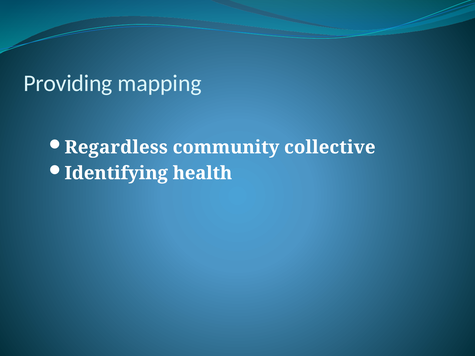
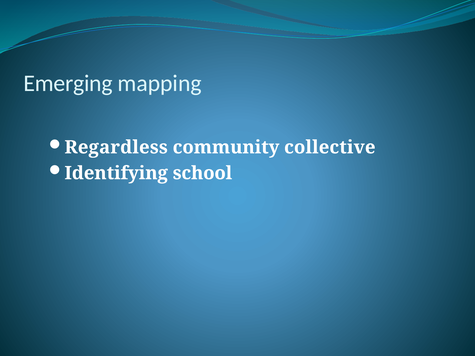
Providing: Providing -> Emerging (68, 83)
health: health -> school (202, 173)
